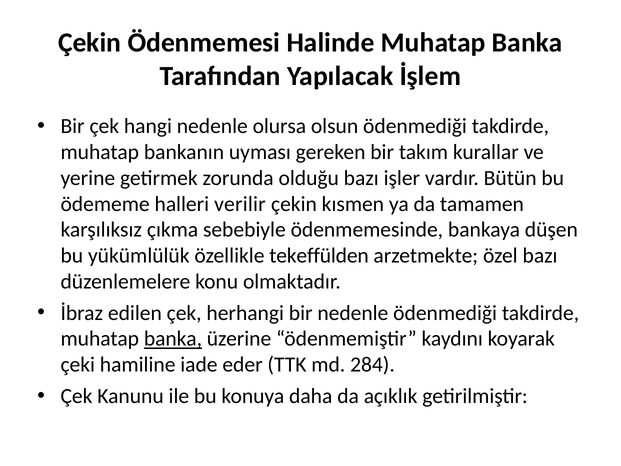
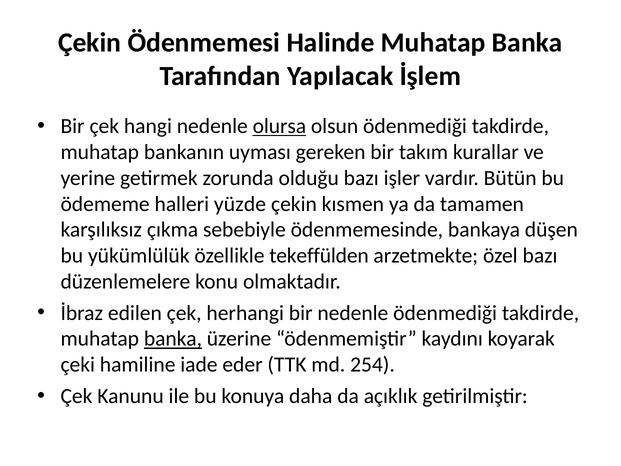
olursa underline: none -> present (279, 126)
verilir: verilir -> yüzde (240, 204)
284: 284 -> 254 (372, 365)
